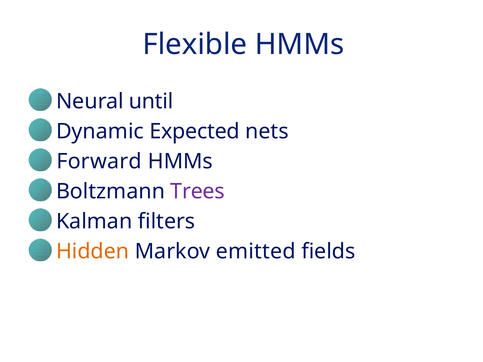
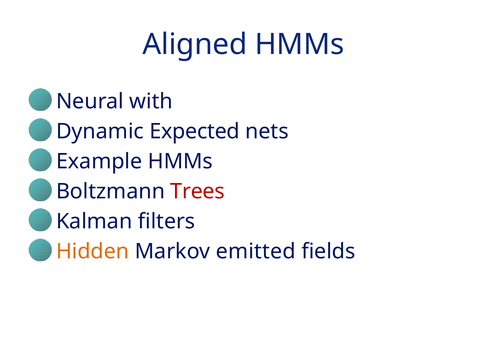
Flexible: Flexible -> Aligned (195, 44)
until: until -> with (151, 101)
Forward: Forward -> Example (99, 161)
Trees colour: purple -> red (198, 192)
